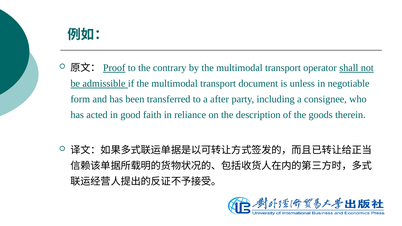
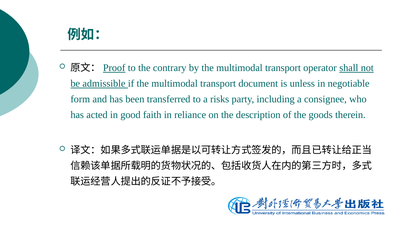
after: after -> risks (220, 99)
